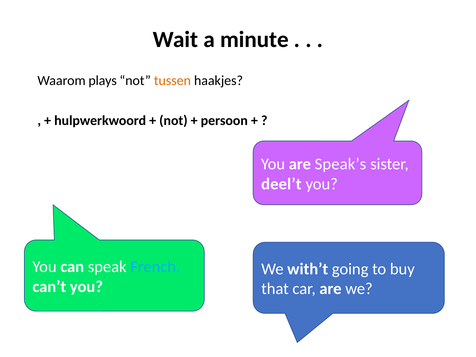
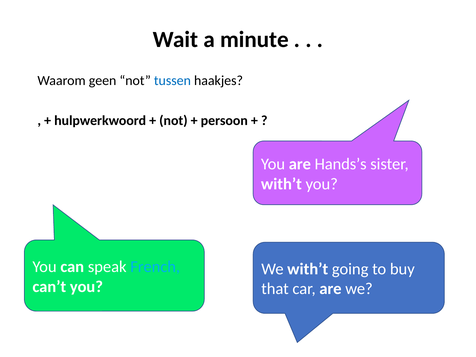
plays: plays -> geen (103, 81)
tussen colour: orange -> blue (172, 81)
Speak’s: Speak’s -> Hands’s (341, 164)
deel’t: deel’t -> with’t (281, 184)
